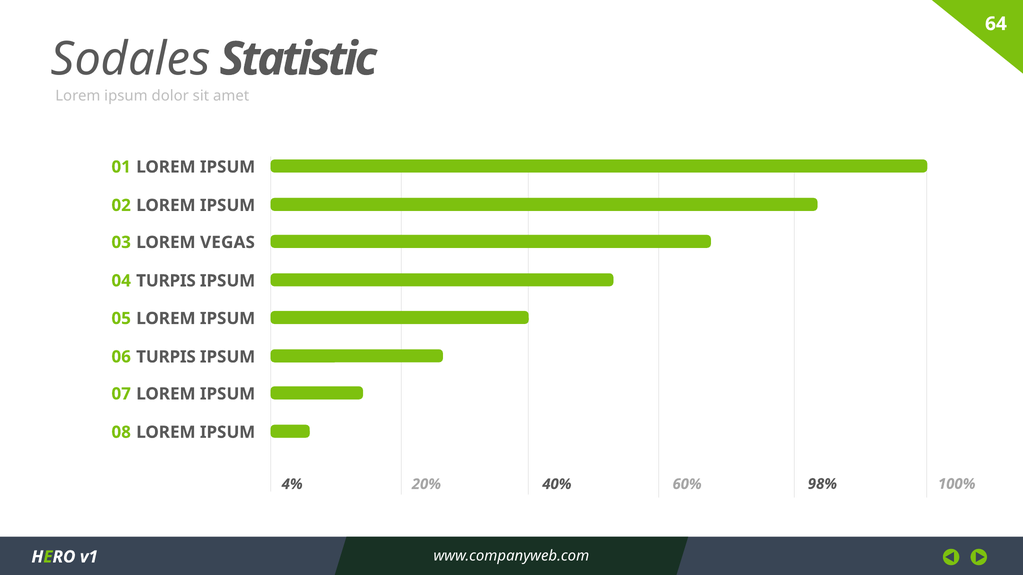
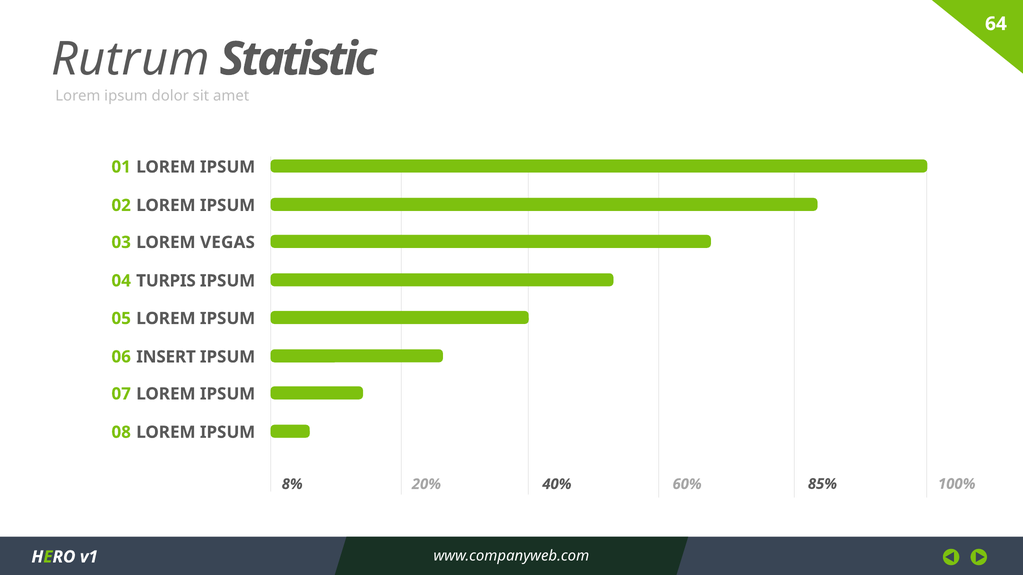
Sodales: Sodales -> Rutrum (130, 59)
TURPIS: TURPIS -> INSERT (166, 357)
4%: 4% -> 8% (292, 484)
98%: 98% -> 85% (822, 484)
